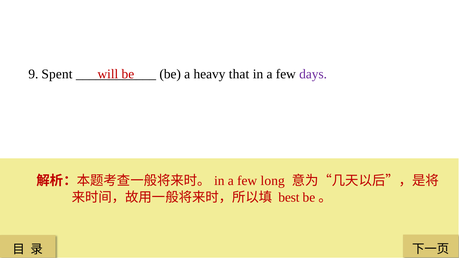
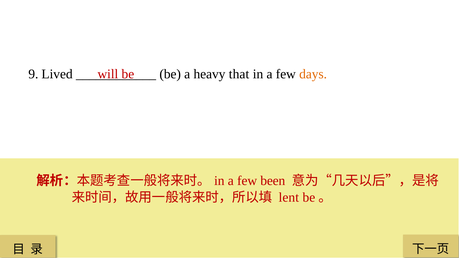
Spent: Spent -> Lived (57, 74)
days colour: purple -> orange (313, 74)
long: long -> been (273, 181)
best: best -> lent (289, 198)
